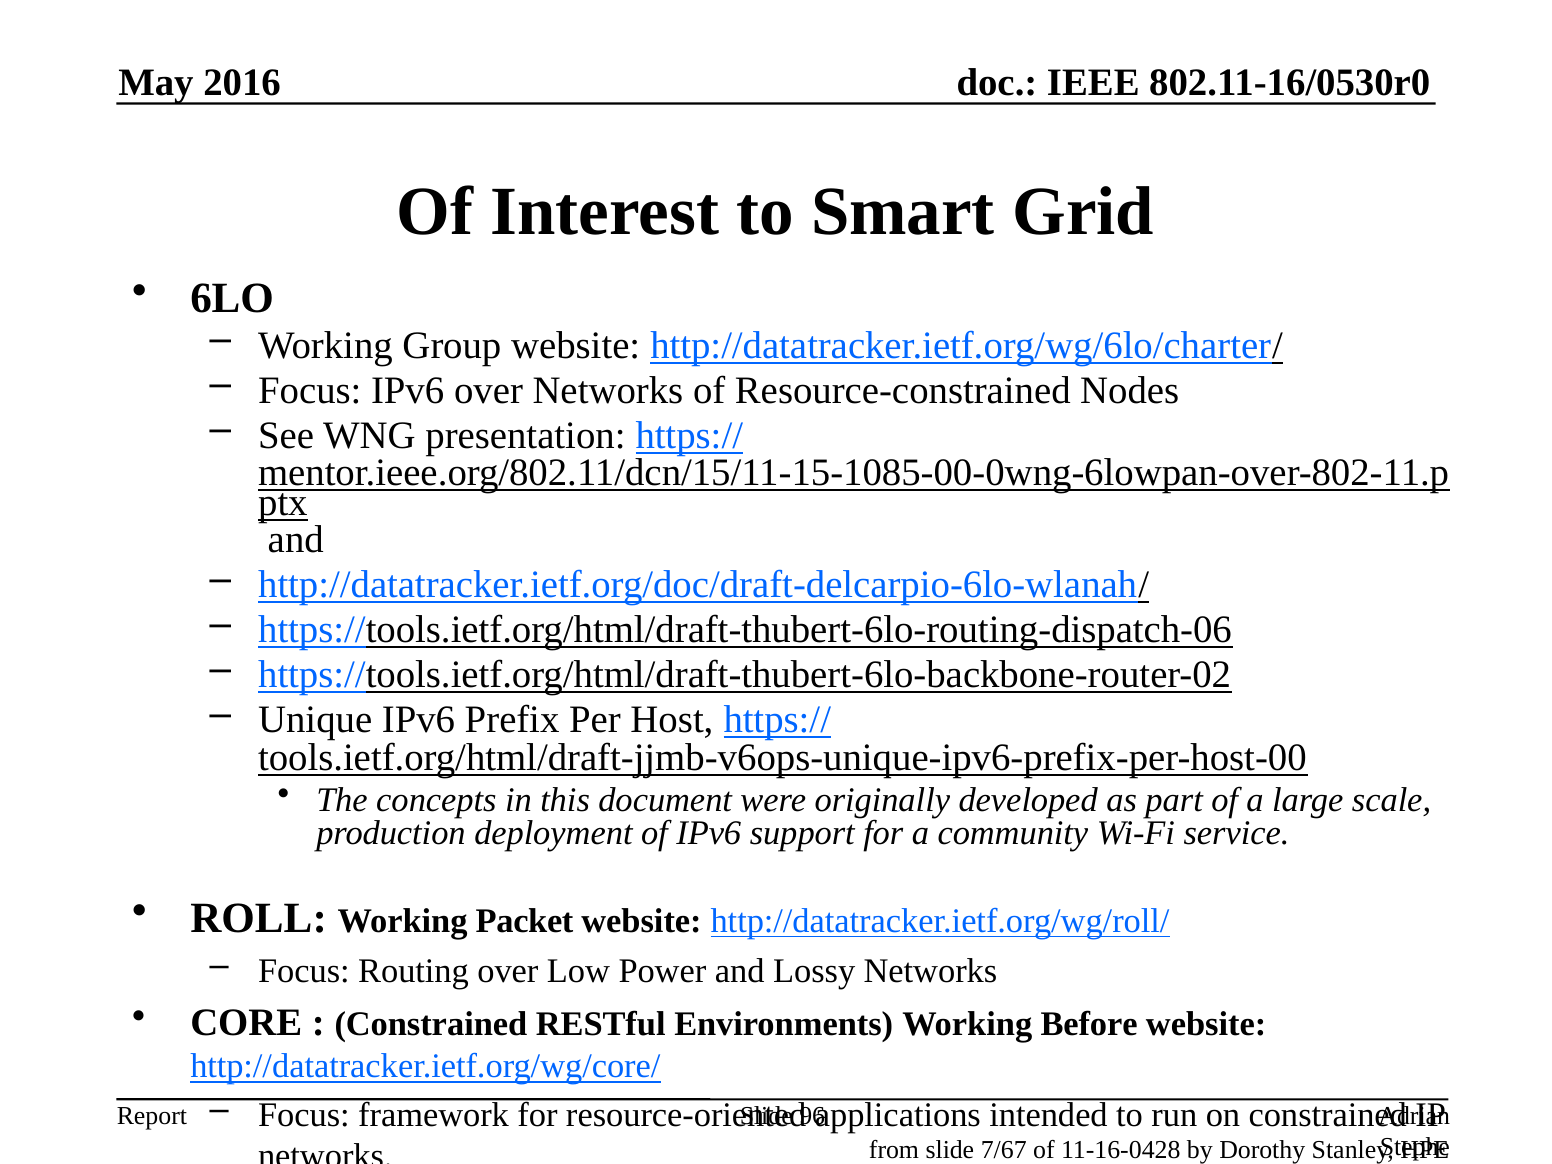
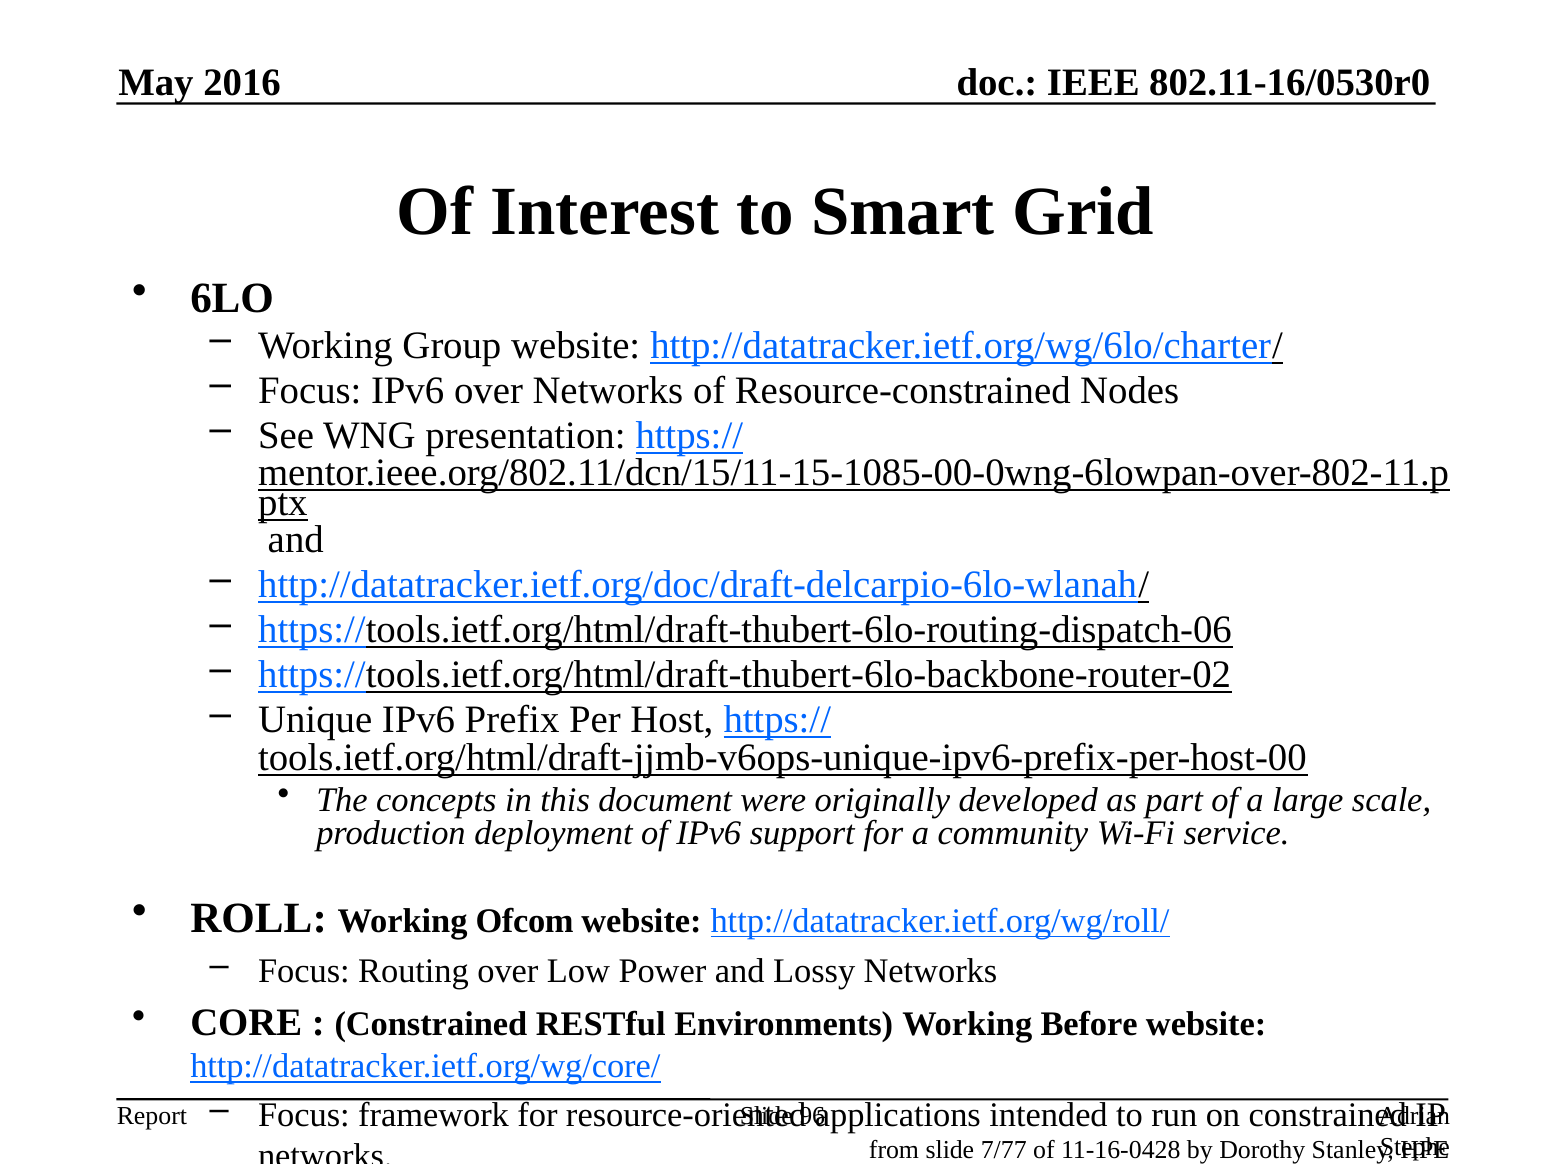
Packet: Packet -> Ofcom (525, 921)
7/67: 7/67 -> 7/77 (1004, 1150)
